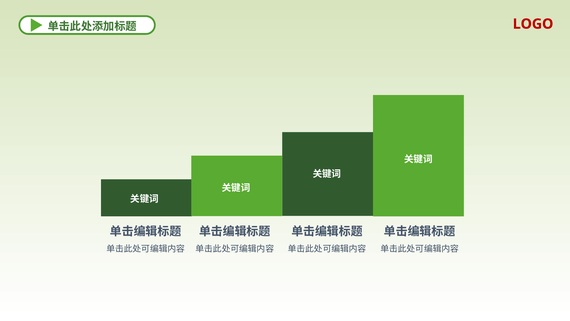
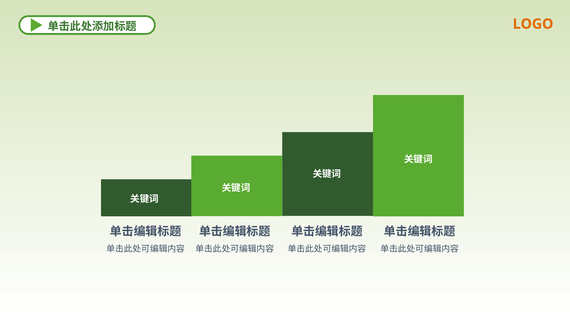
LOGO colour: red -> orange (533, 24)
